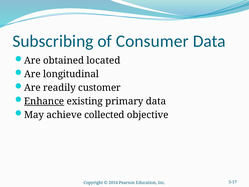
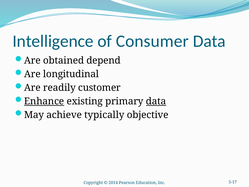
Subscribing: Subscribing -> Intelligence (53, 41)
located: located -> depend (104, 60)
data underline: none -> present (156, 101)
collected: collected -> typically (104, 115)
